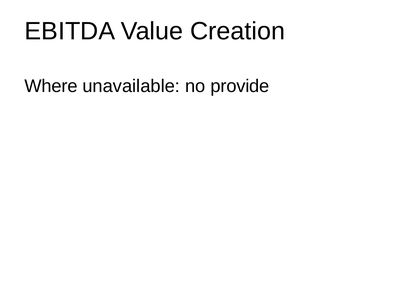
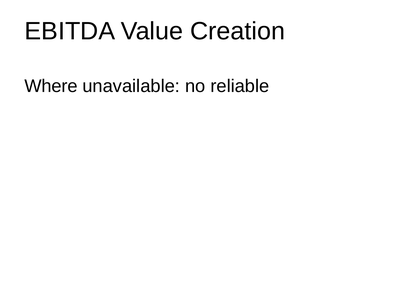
provide: provide -> reliable (240, 86)
